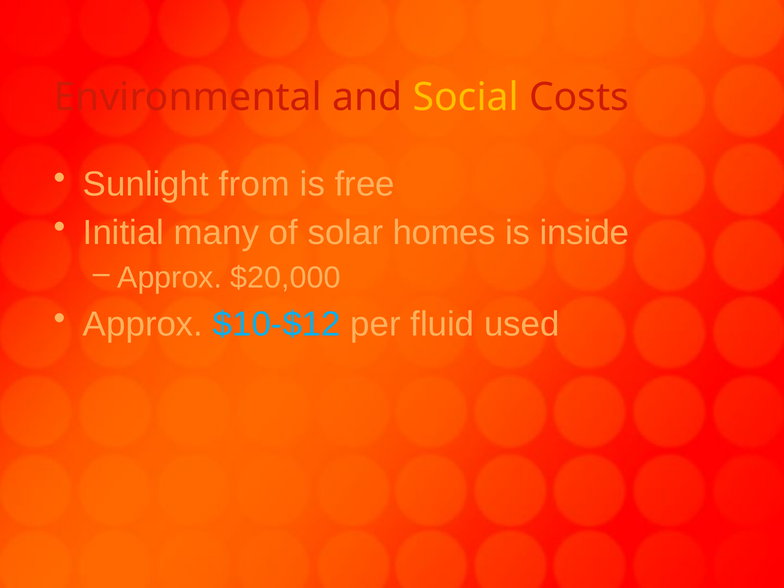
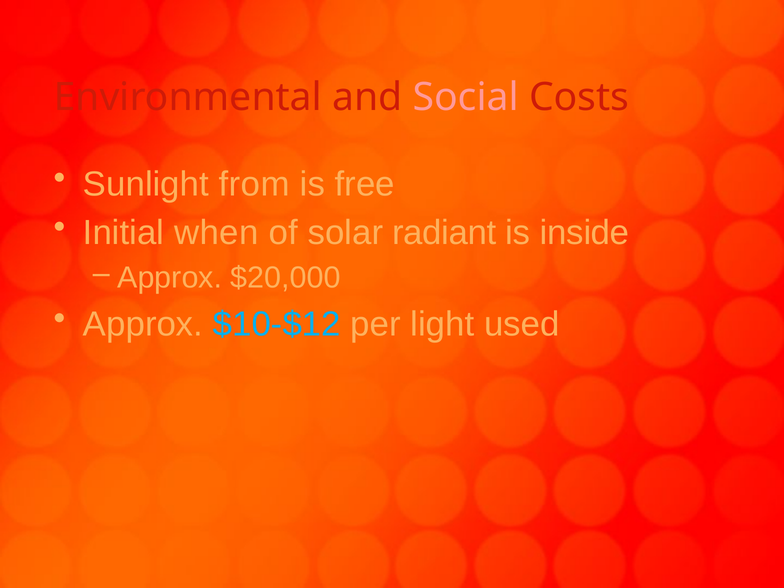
Social colour: yellow -> pink (466, 97)
many: many -> when (216, 233)
homes: homes -> radiant (444, 233)
fluid: fluid -> light (442, 324)
